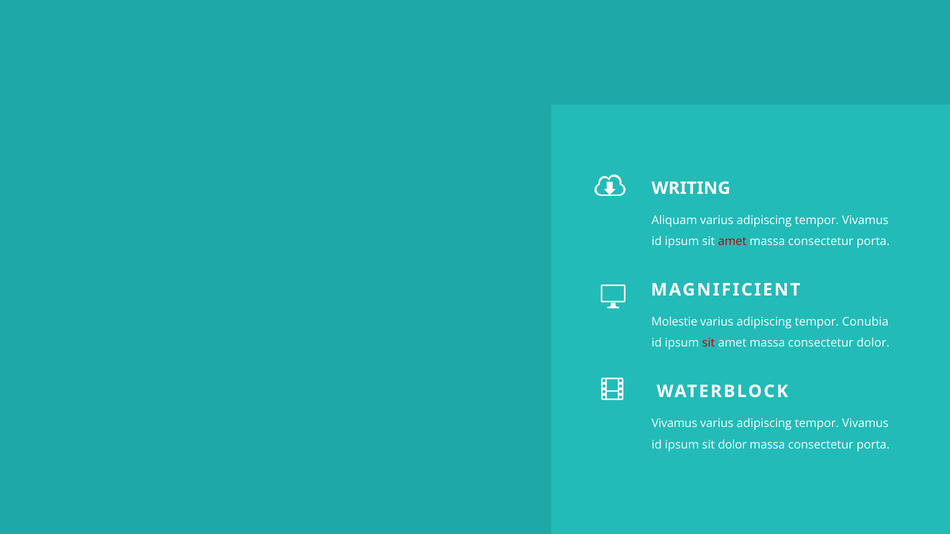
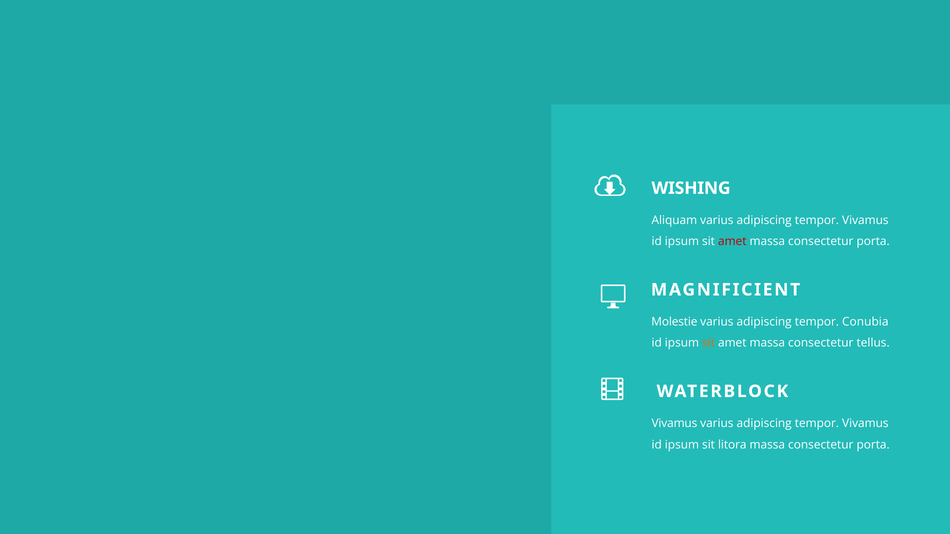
WRITING: WRITING -> WISHING (691, 188)
sit colour: red -> orange (709, 343)
consectetur dolor: dolor -> tellus (873, 343)
sit dolor: dolor -> litora (732, 445)
